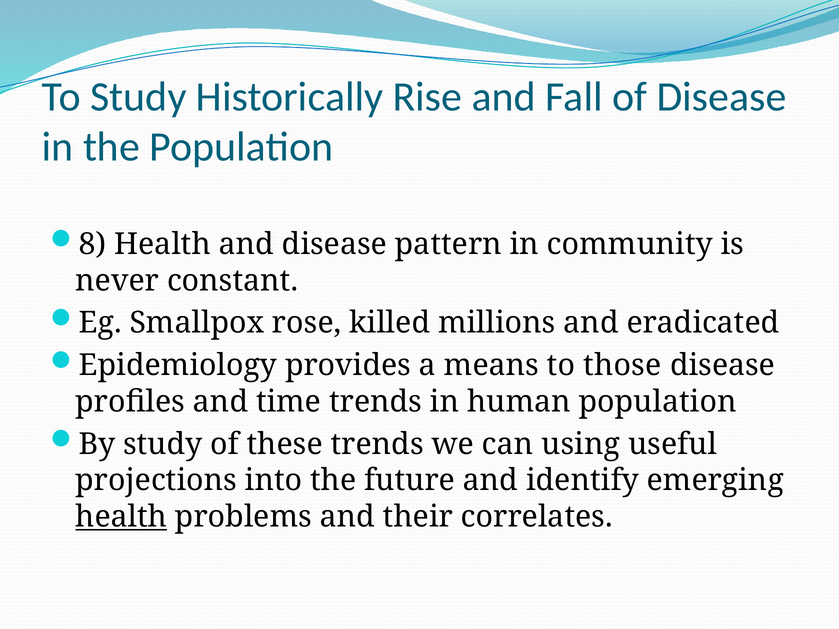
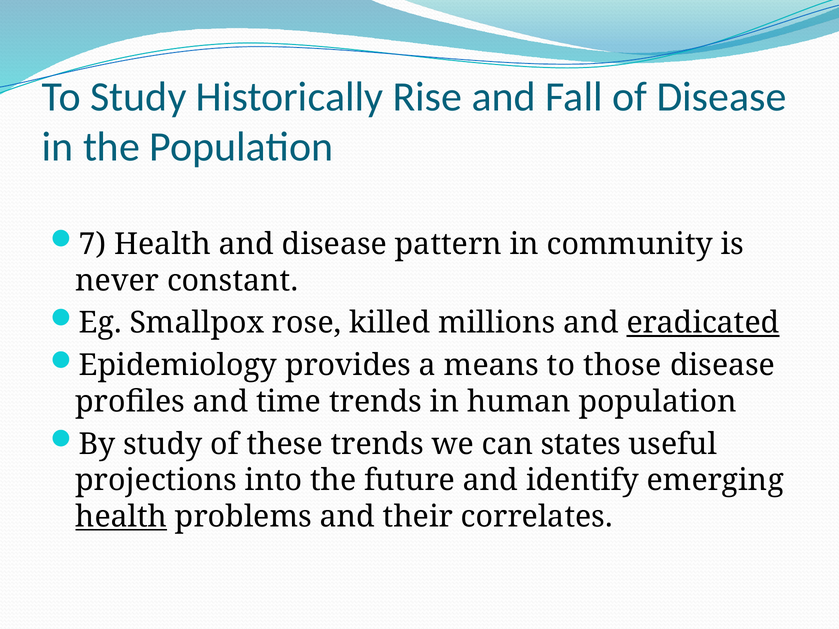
8: 8 -> 7 (93, 244)
eradicated underline: none -> present (703, 323)
using: using -> states (581, 444)
